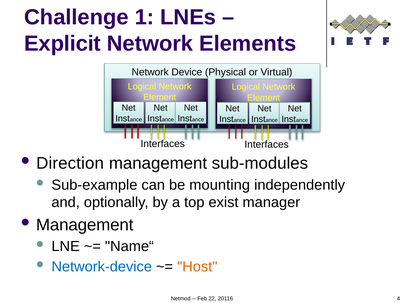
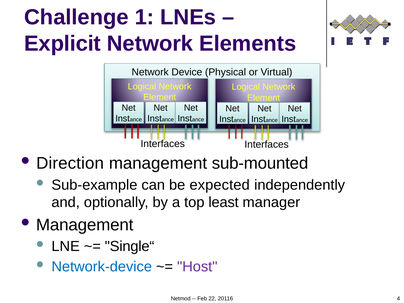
sub-modules: sub-modules -> sub-mounted (260, 163)
mounting: mounting -> expected (220, 185)
exist: exist -> least (224, 202)
Name“: Name“ -> Single“ (130, 246)
Host colour: orange -> purple (197, 267)
